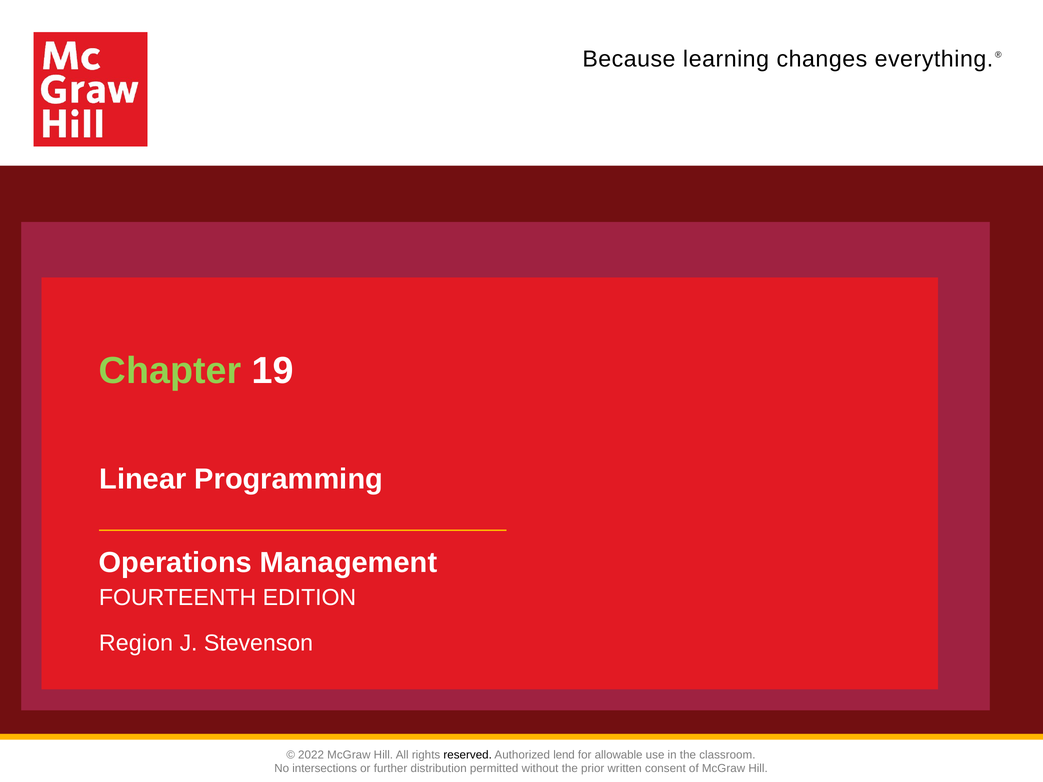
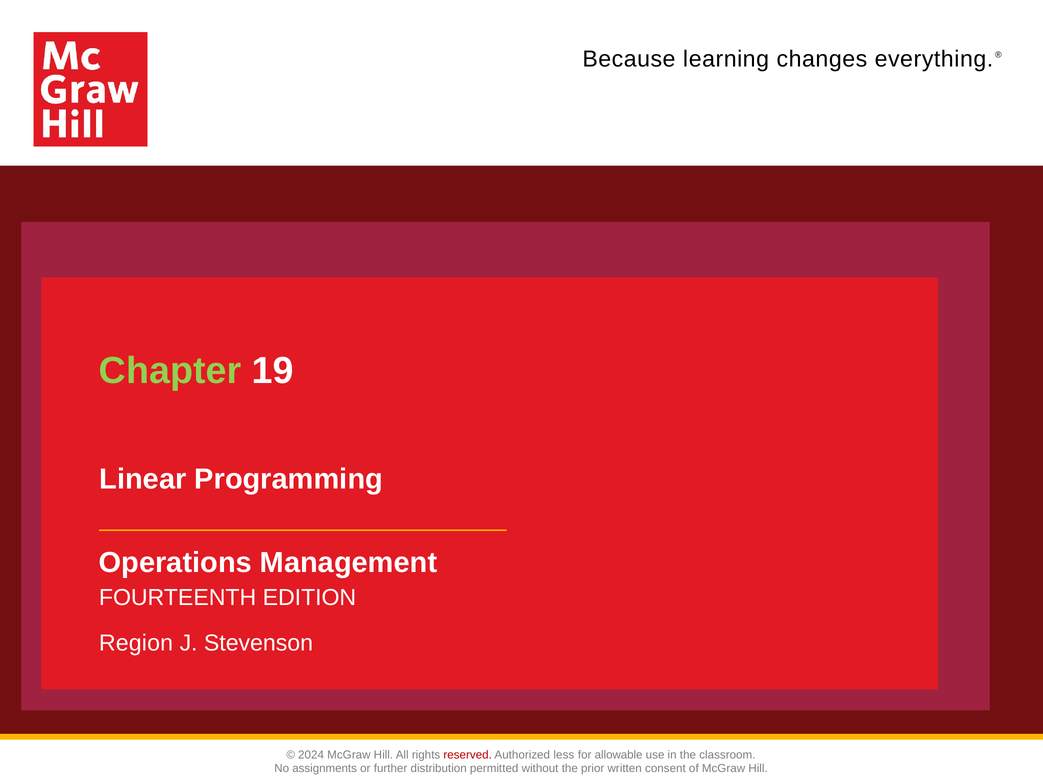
2022: 2022 -> 2024 (311, 755)
reserved colour: black -> red (468, 755)
lend: lend -> less (564, 755)
intersections: intersections -> assignments (325, 769)
